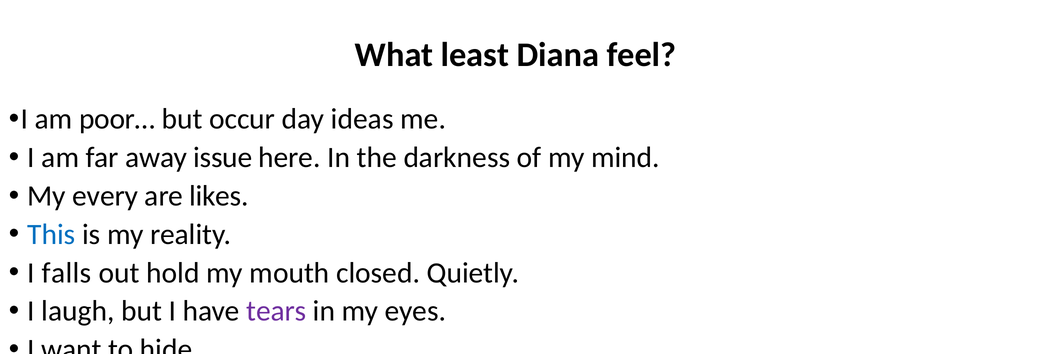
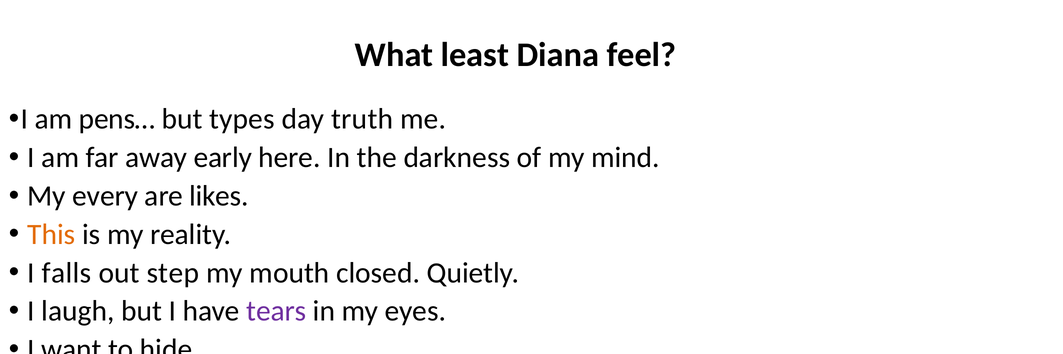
poor…: poor… -> pens… (117, 119)
occur: occur -> types (242, 119)
ideas: ideas -> truth (362, 119)
issue: issue -> early (223, 158)
This colour: blue -> orange (51, 235)
hold: hold -> step (173, 273)
